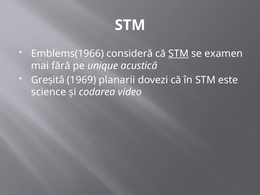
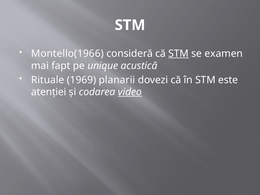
Emblems(1966: Emblems(1966 -> Montello(1966 (67, 54)
fără: fără -> fapt (61, 66)
Greşită: Greşită -> Rituale (48, 80)
science: science -> atenţiei (49, 92)
video underline: none -> present (130, 92)
